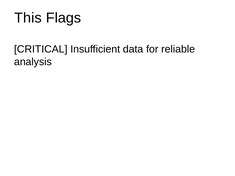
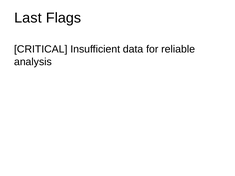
This: This -> Last (28, 18)
